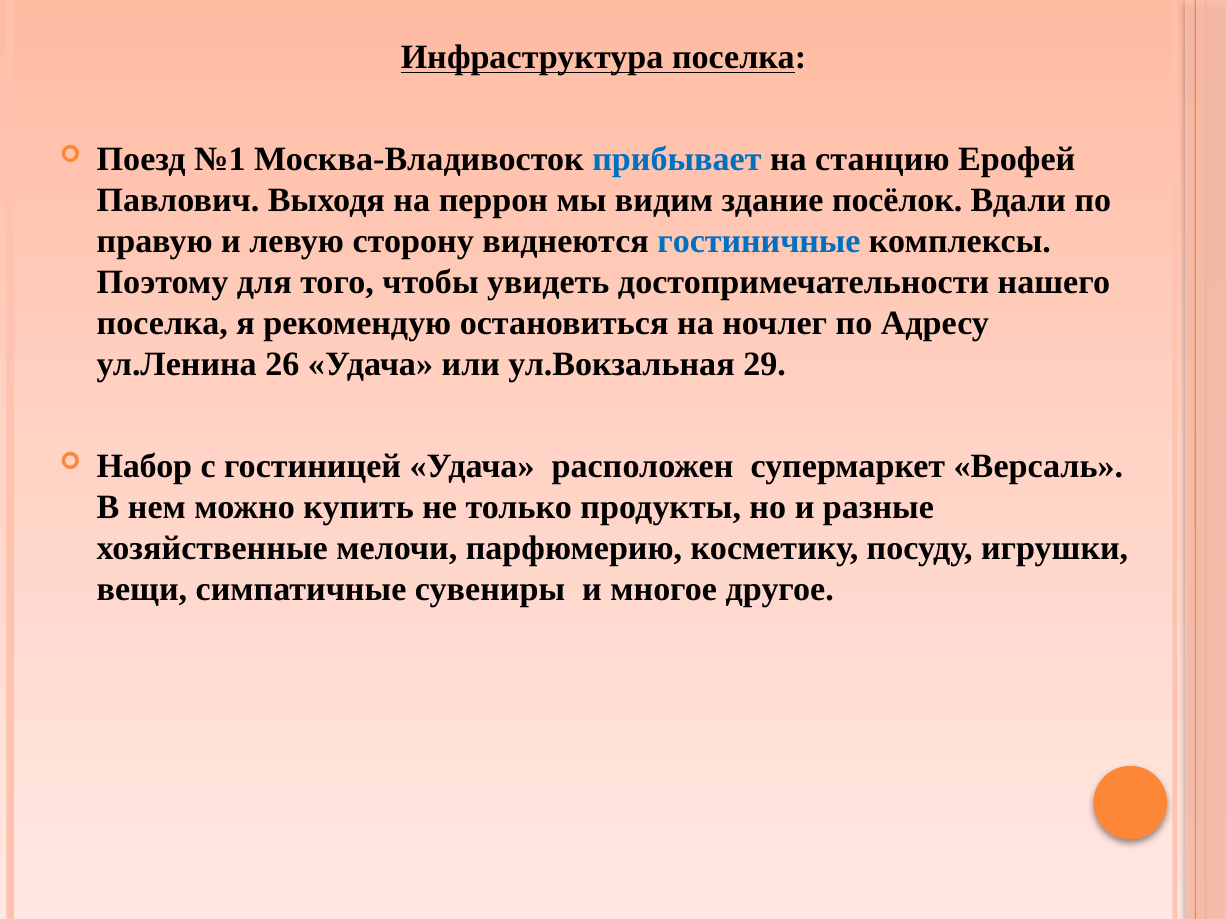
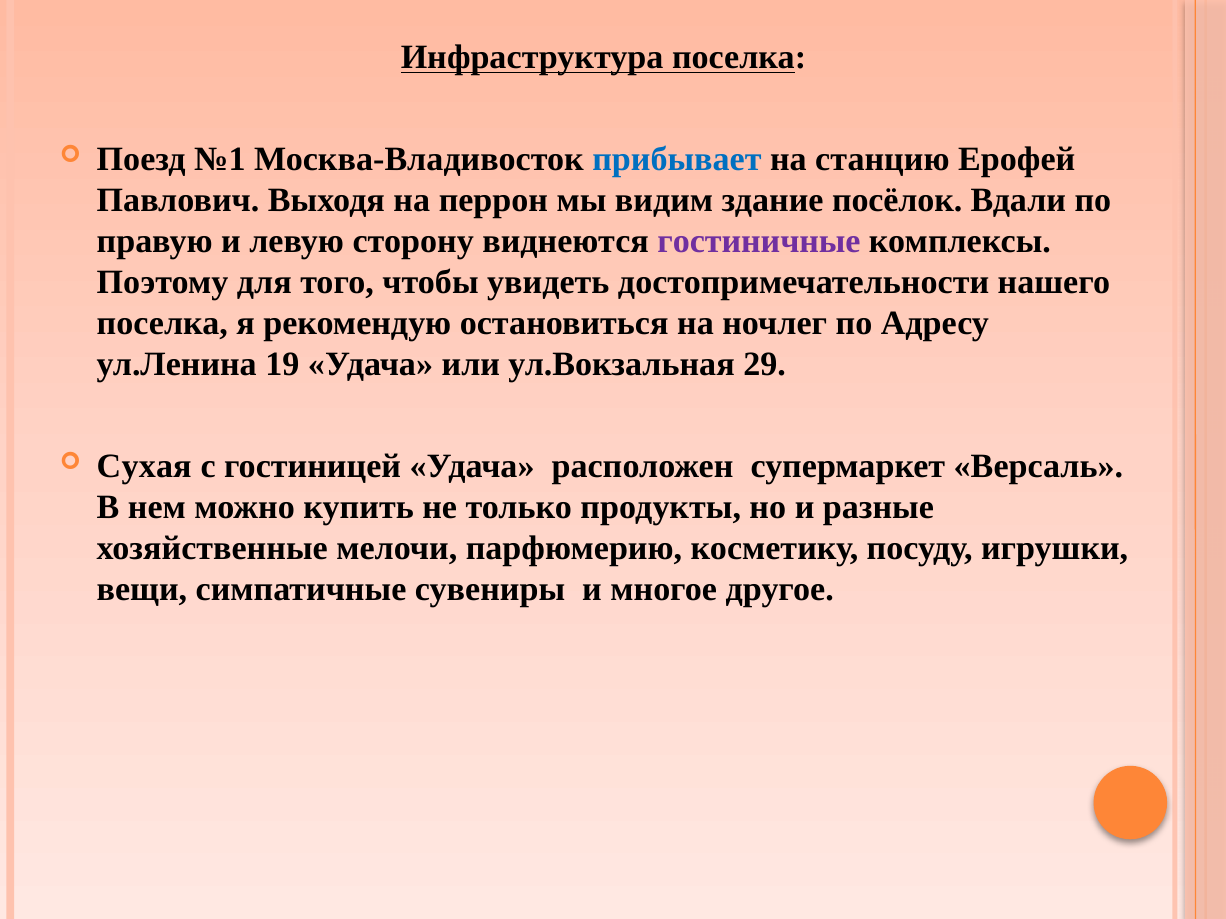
гостиничные colour: blue -> purple (759, 242)
26: 26 -> 19 (282, 364)
Набор: Набор -> Сухая (144, 466)
